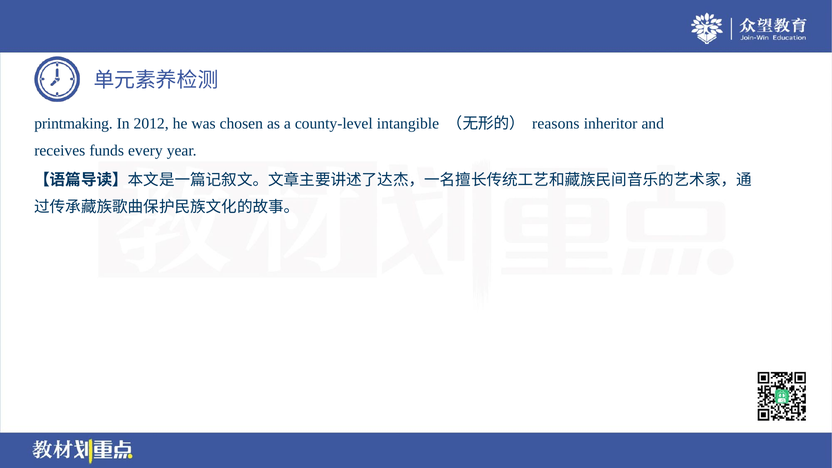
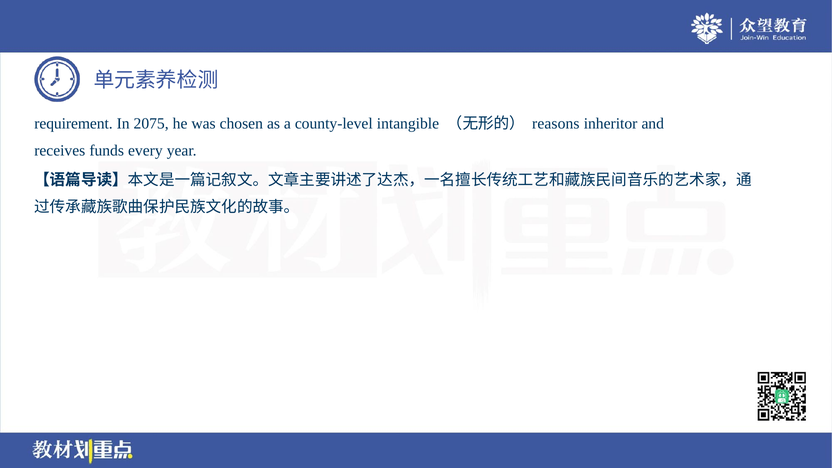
printmaking: printmaking -> requirement (73, 123)
2012: 2012 -> 2075 (151, 123)
